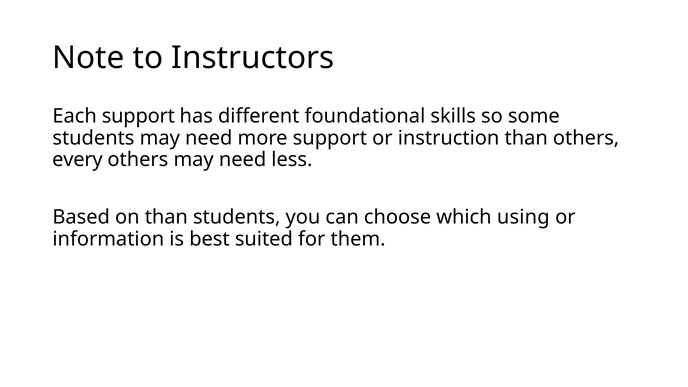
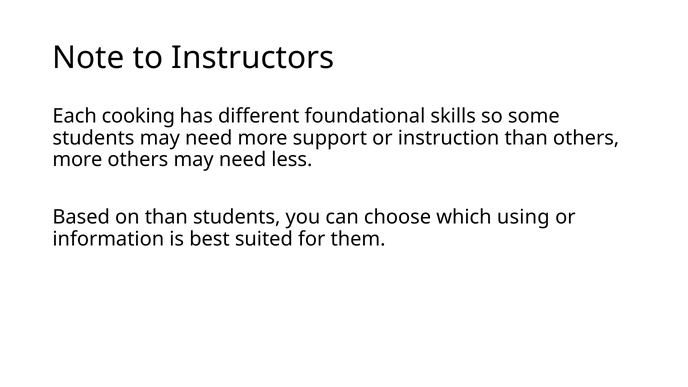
Each support: support -> cooking (138, 116)
every: every -> more (77, 160)
